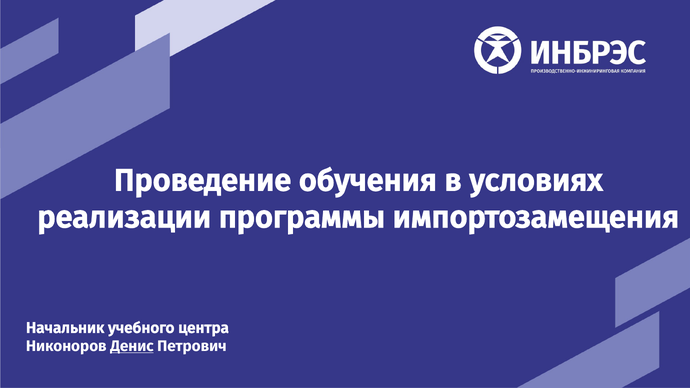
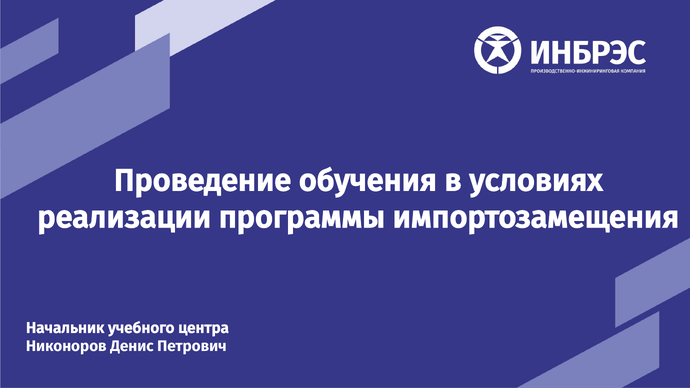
Денис underline: present -> none (132, 346)
